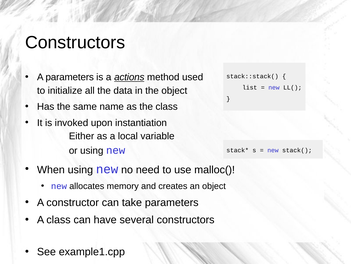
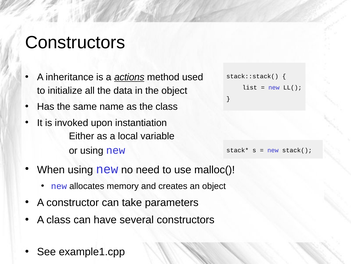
A parameters: parameters -> inheritance (70, 77)
